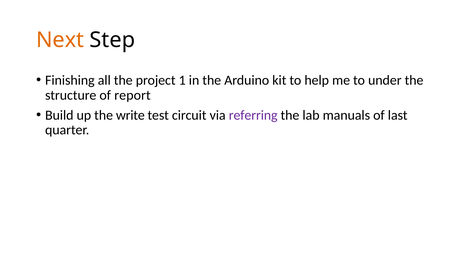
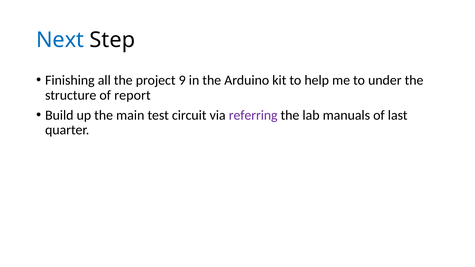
Next colour: orange -> blue (60, 40)
1: 1 -> 9 (182, 80)
write: write -> main (130, 115)
